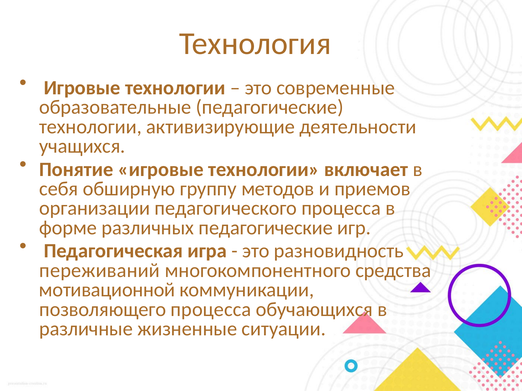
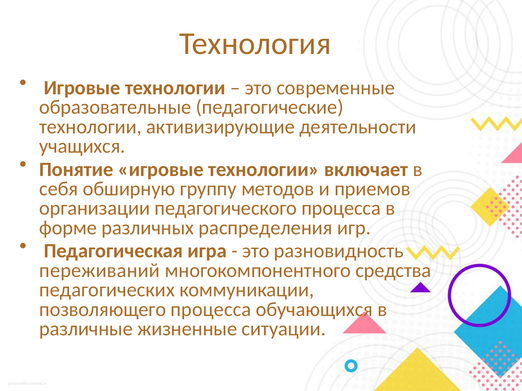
различных педагогические: педагогические -> распределения (266, 228)
мотивационной: мотивационной -> педагогических (107, 290)
